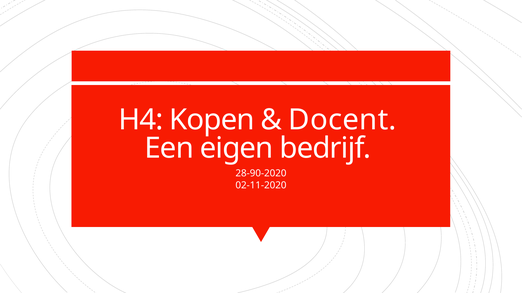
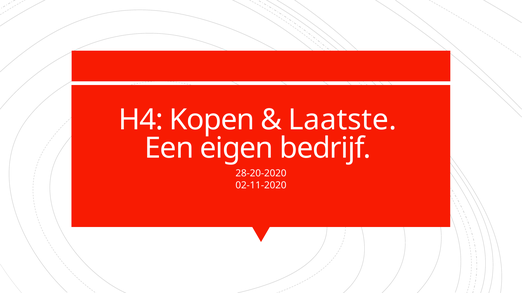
Docent: Docent -> Laatste (343, 120)
28-90-2020: 28-90-2020 -> 28-20-2020 (261, 174)
